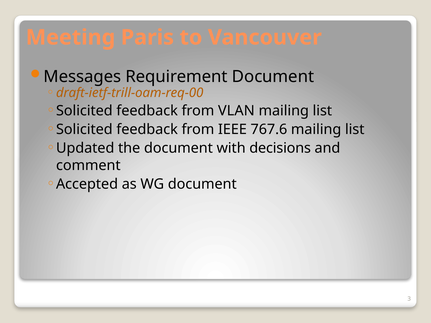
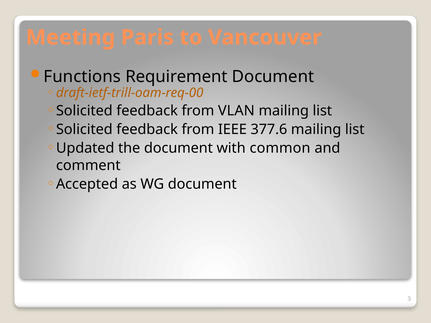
Messages: Messages -> Functions (82, 77)
767.6: 767.6 -> 377.6 (269, 129)
decisions: decisions -> common (280, 148)
